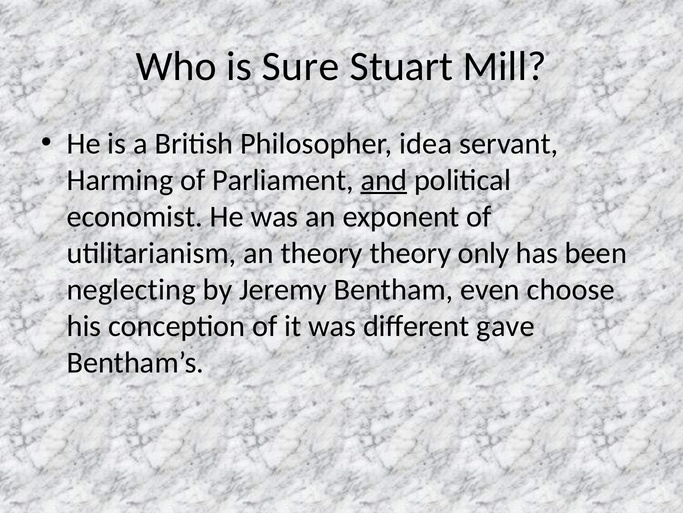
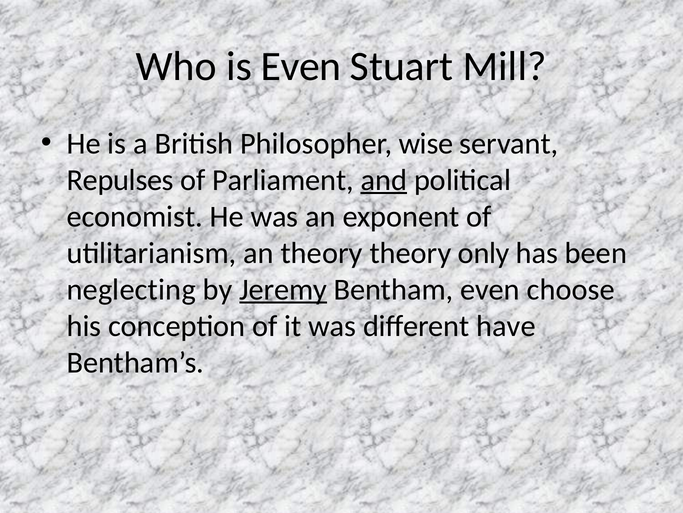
is Sure: Sure -> Even (301, 66)
idea: idea -> wise (426, 143)
Harming: Harming -> Repulses (120, 180)
Jeremy underline: none -> present (283, 289)
gave: gave -> have (506, 326)
